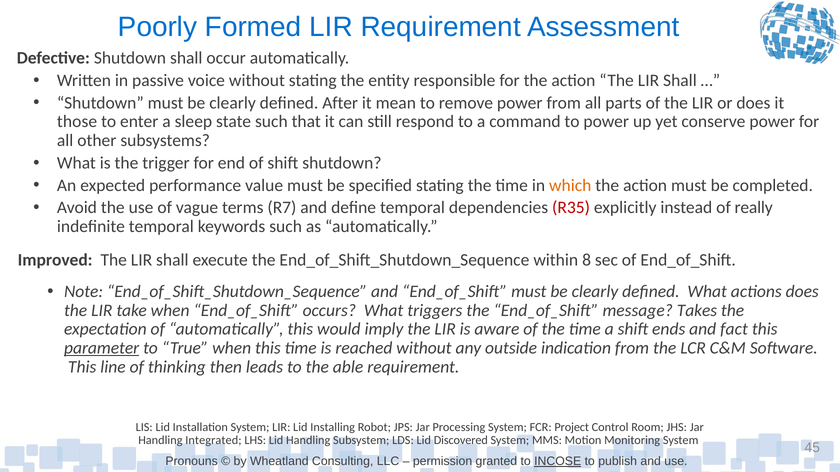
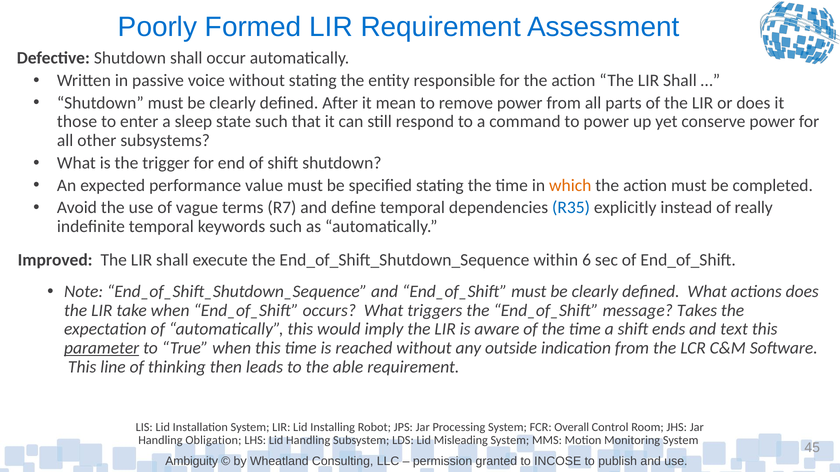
R35 colour: red -> blue (571, 208)
8: 8 -> 6 (587, 260)
fact: fact -> text (734, 329)
Project: Project -> Overall (572, 427)
Integrated: Integrated -> Obligation (213, 441)
Discovered: Discovered -> Misleading (461, 441)
Pronouns: Pronouns -> Ambiguity (192, 462)
INCOSE underline: present -> none (558, 462)
